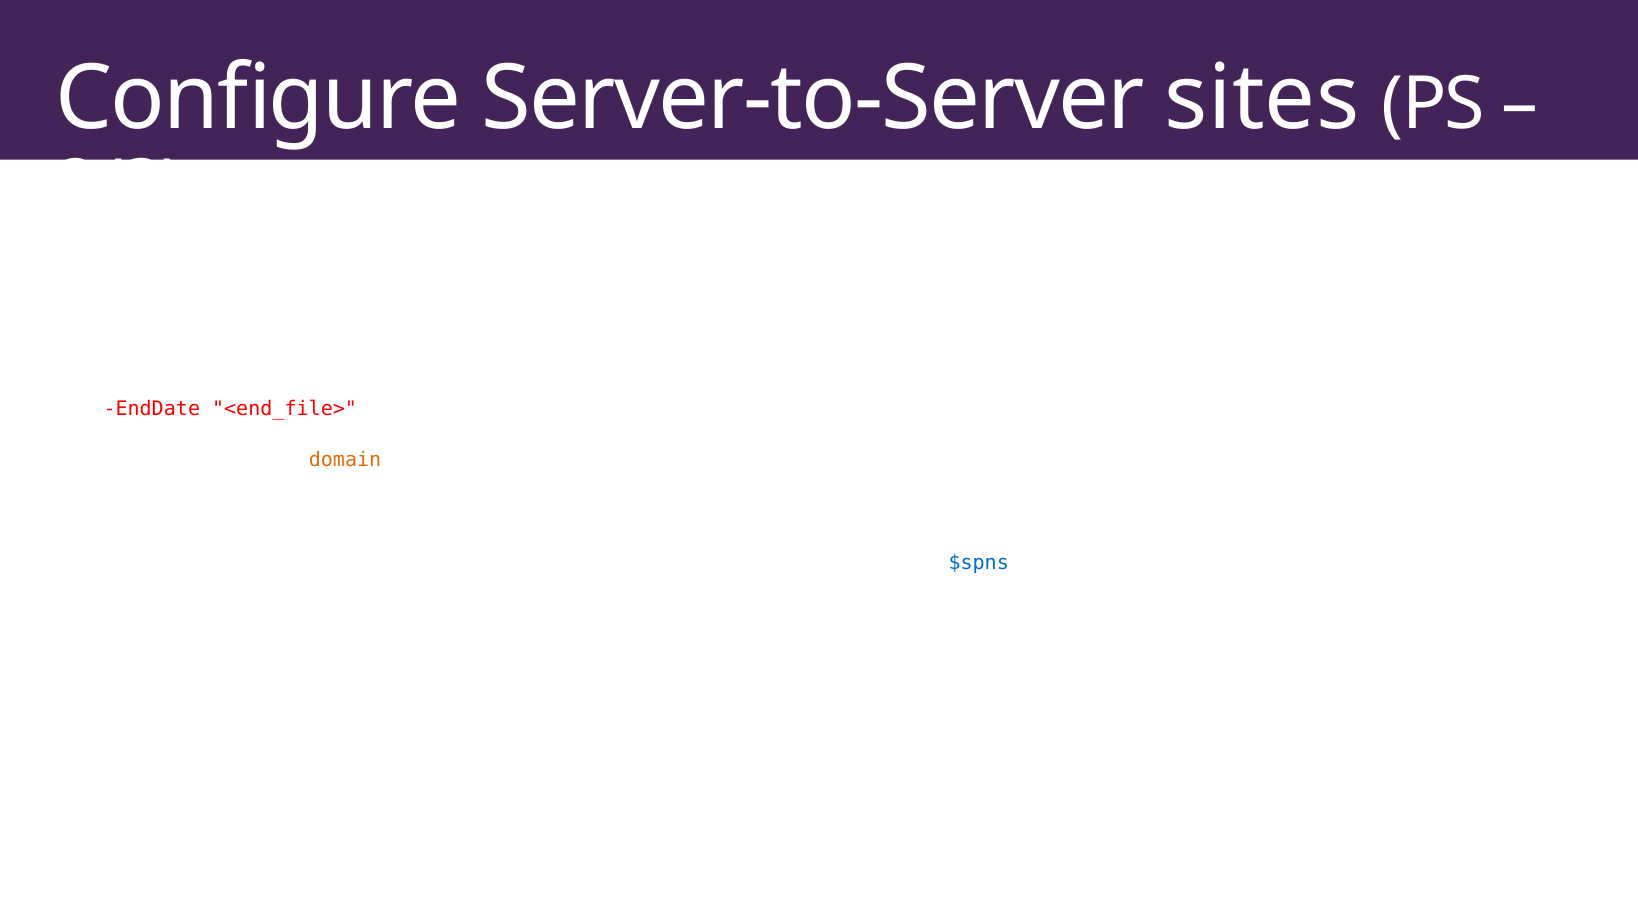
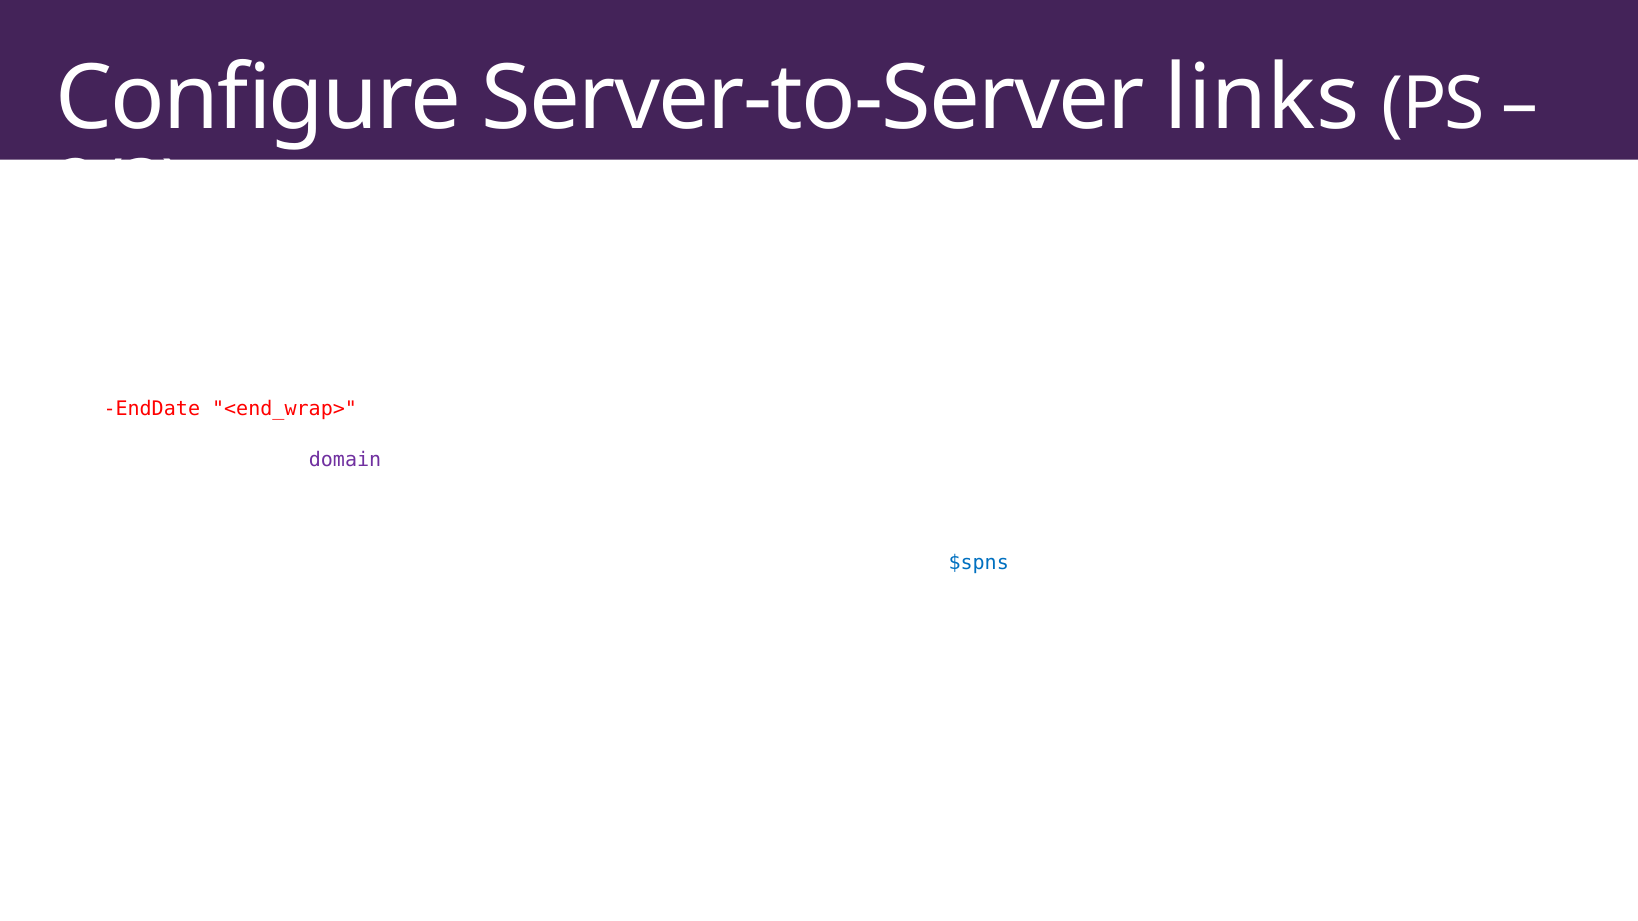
sites: sites -> links (1262, 99)
<end_file>: <end_file> -> <end_wrap> (285, 409)
domain colour: orange -> purple (345, 460)
